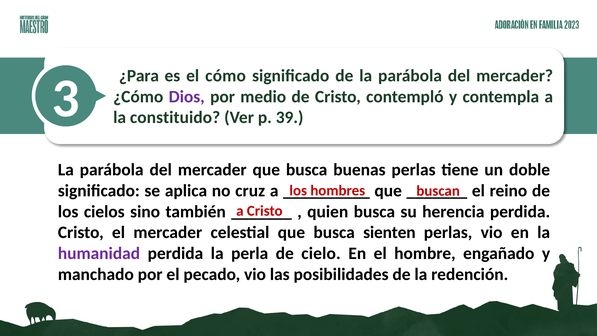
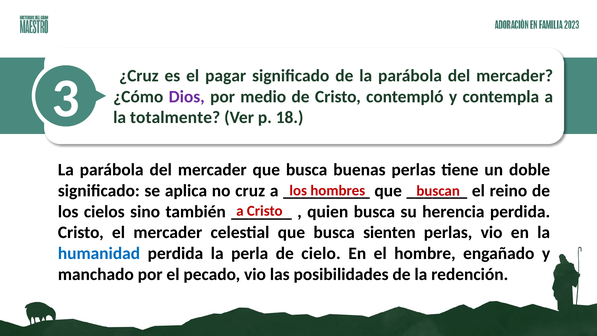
¿Para: ¿Para -> ¿Cruz (139, 76)
cómo: cómo -> pagar (226, 76)
constituido: constituido -> totalmente (175, 117)
39: 39 -> 18 (290, 117)
humanidad colour: purple -> blue (99, 253)
